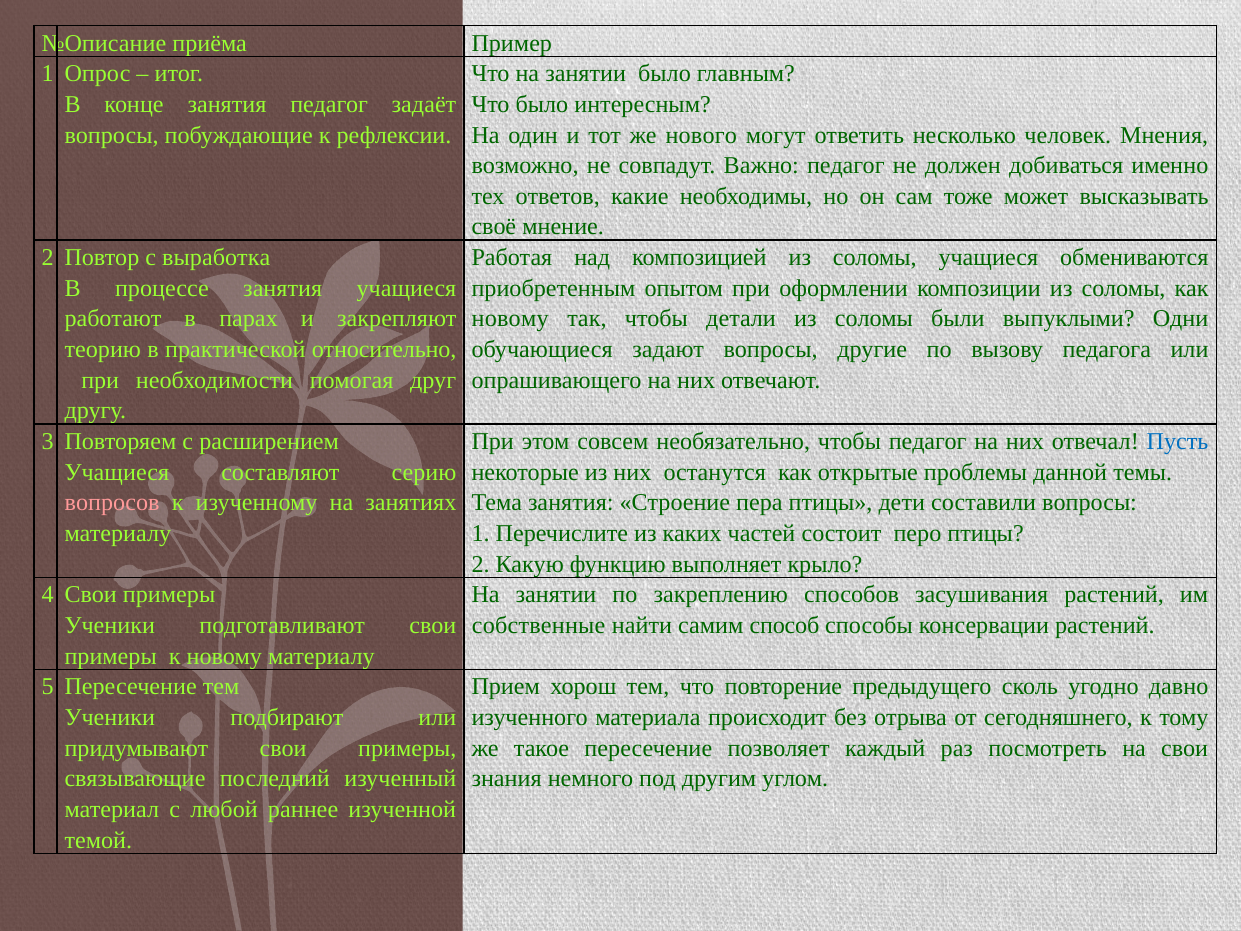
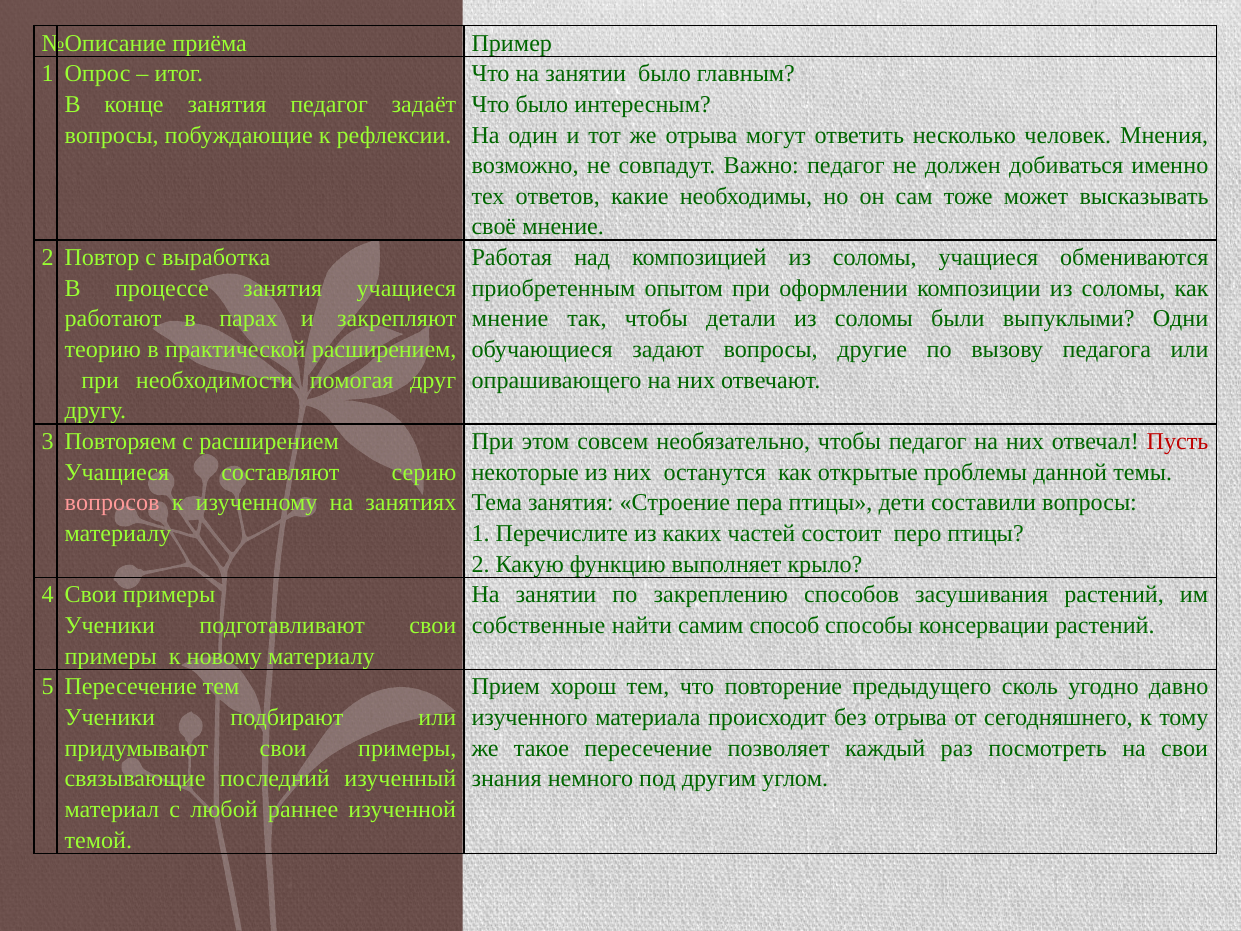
же нового: нового -> отрыва (701, 135)
новому: новому -> мнение (510, 319)
практической относительно: относительно -> расширением (384, 350)
Пусть colour: blue -> red (1178, 441)
